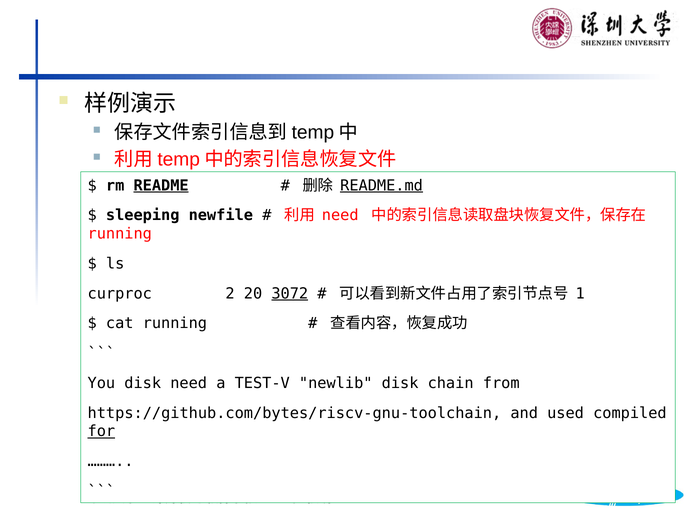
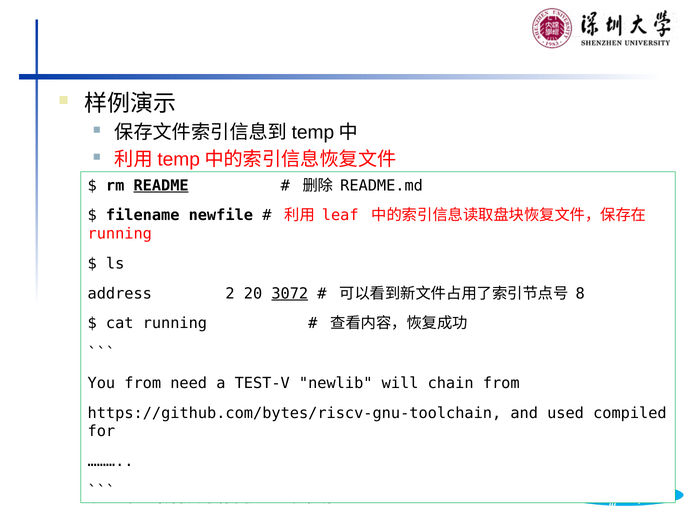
README.md underline: present -> none (382, 185)
sleeping: sleeping -> filename (143, 215)
need: need -> leaf (340, 215)
curproc: curproc -> address (120, 293)
1: 1 -> 8 (580, 293)
You disk: disk -> from (143, 383)
newlib disk: disk -> will (400, 383)
for underline: present -> none (101, 431)
